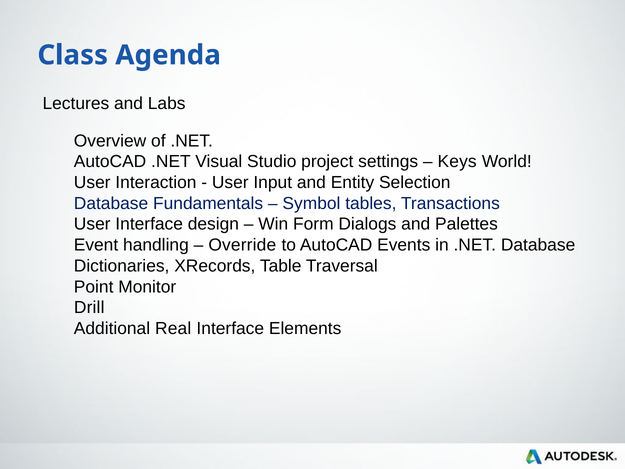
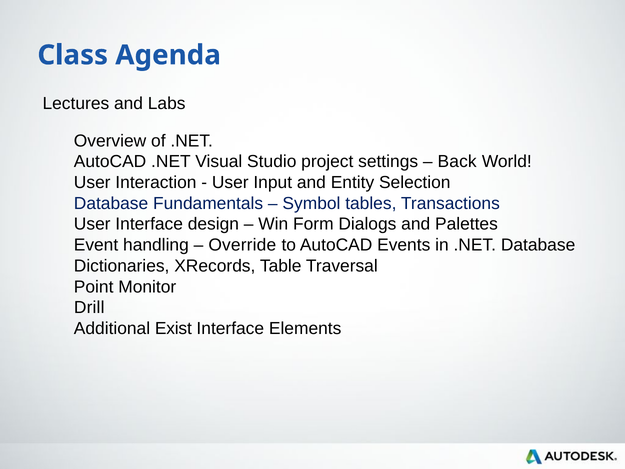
Keys: Keys -> Back (457, 162)
Real: Real -> Exist (173, 328)
